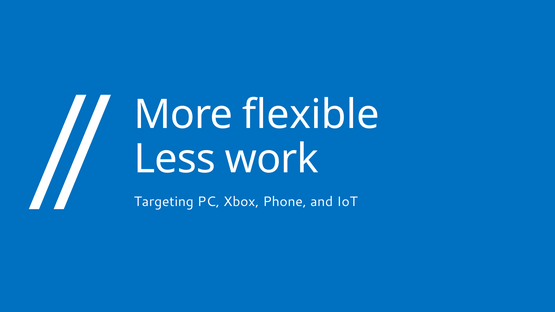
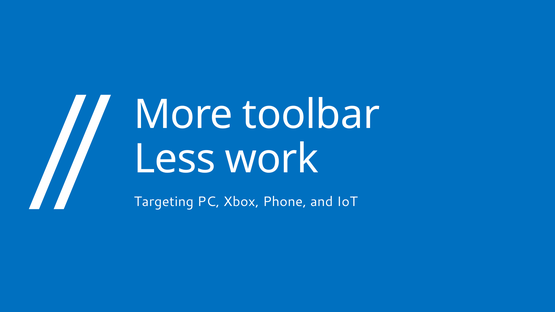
flexible: flexible -> toolbar (311, 115)
